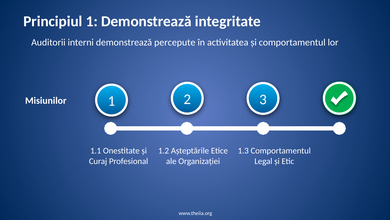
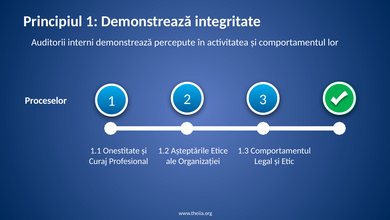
Misiunilor: Misiunilor -> Proceselor (46, 100)
